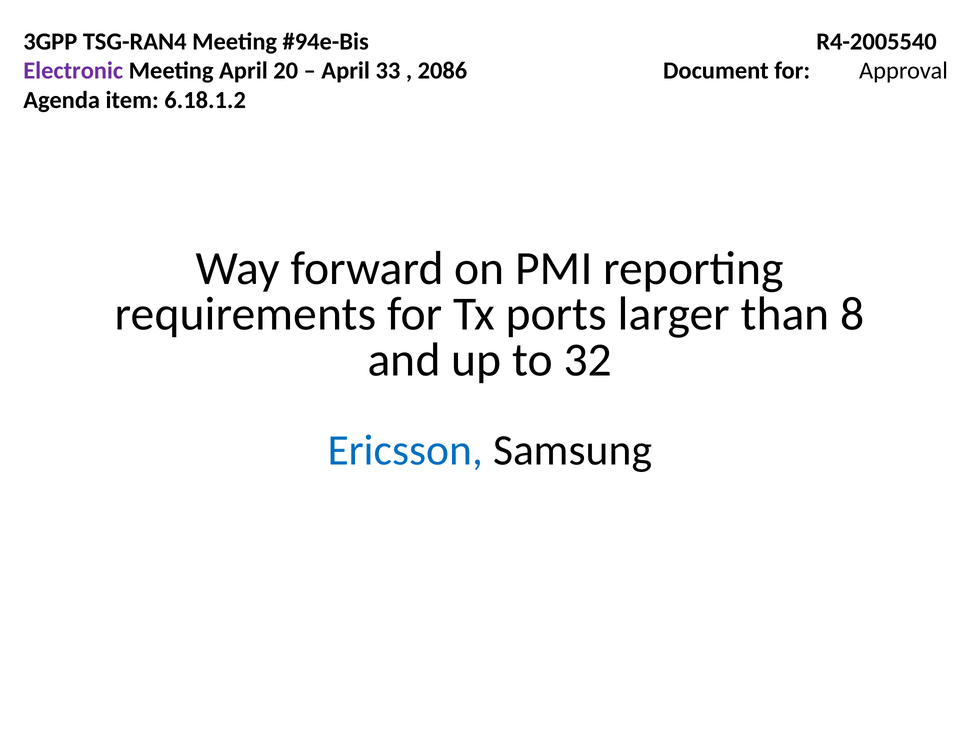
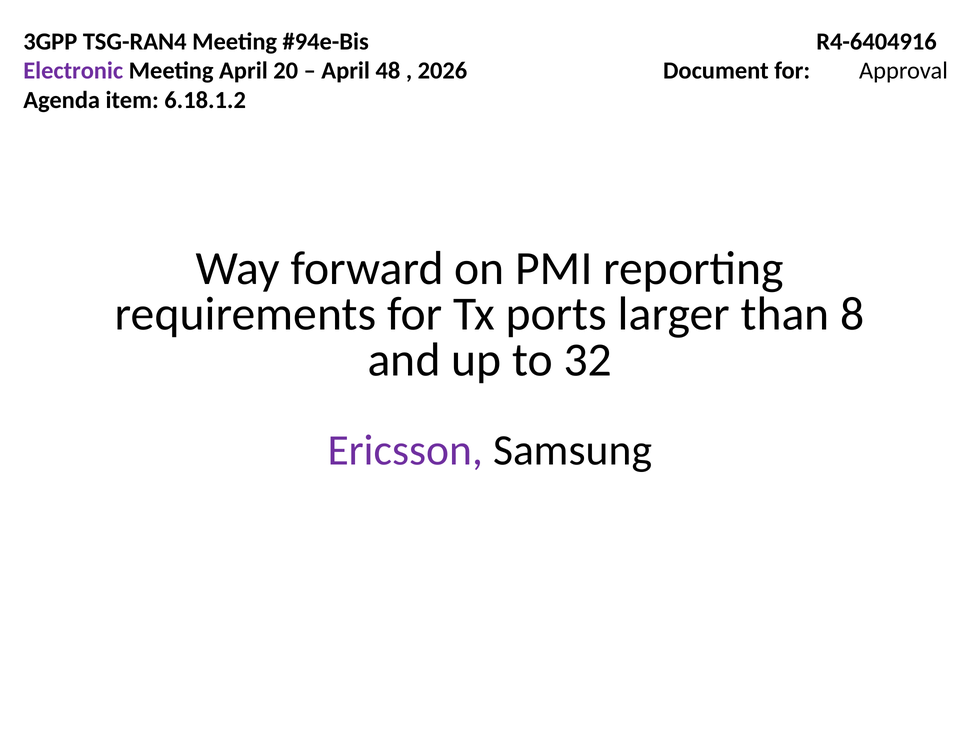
R4-2005540: R4-2005540 -> R4-6404916 (877, 41)
33: 33 -> 48 (388, 71)
2086: 2086 -> 2026 (442, 71)
Ericsson colour: blue -> purple (405, 451)
